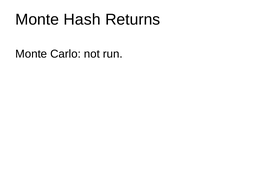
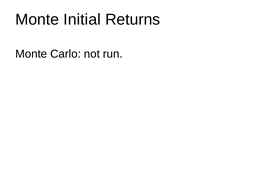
Hash: Hash -> Initial (82, 20)
